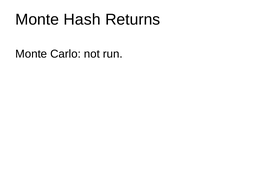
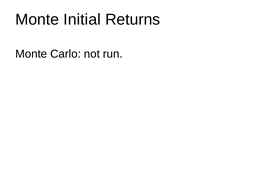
Hash: Hash -> Initial (82, 20)
